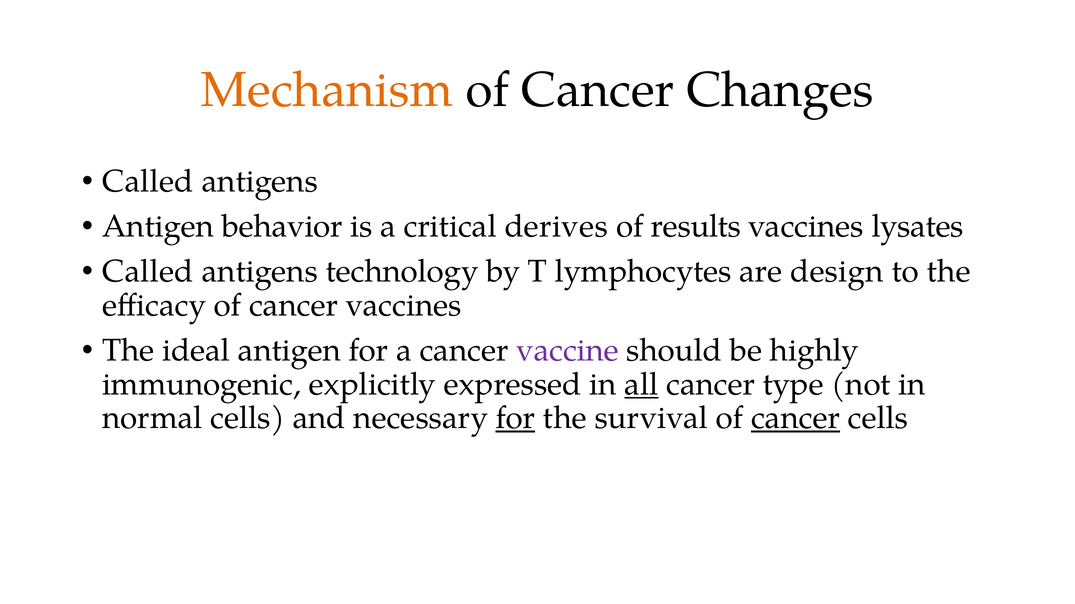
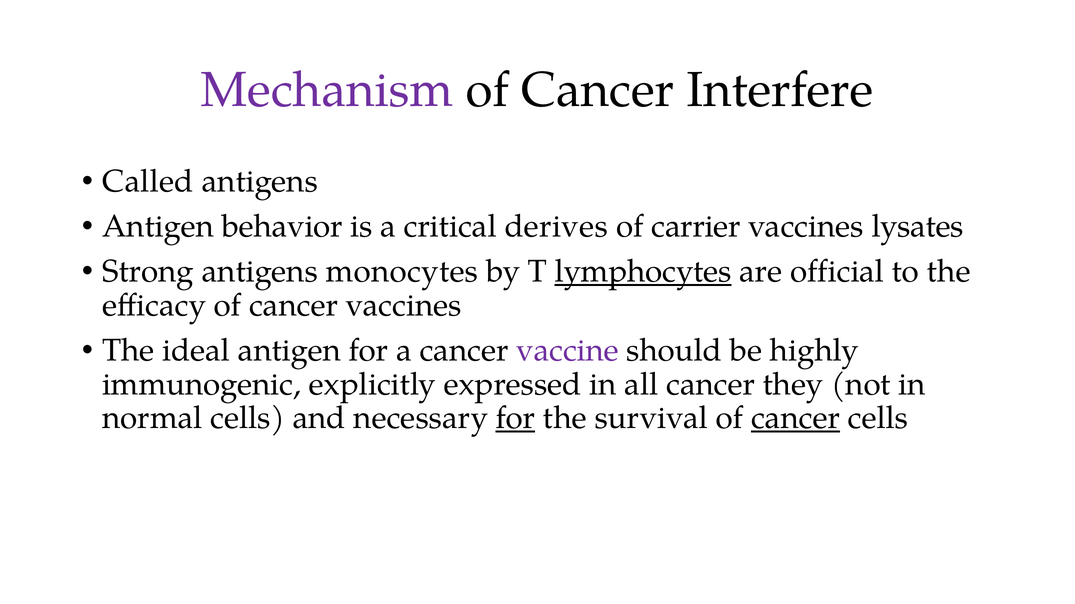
Mechanism colour: orange -> purple (327, 90)
Changes: Changes -> Interfere (780, 90)
results: results -> carrier (696, 227)
Called: Called -> Strong (148, 272)
technology: technology -> monocytes (402, 272)
lymphocytes underline: none -> present (643, 272)
design: design -> official (837, 272)
all underline: present -> none (641, 385)
type: type -> they (793, 385)
